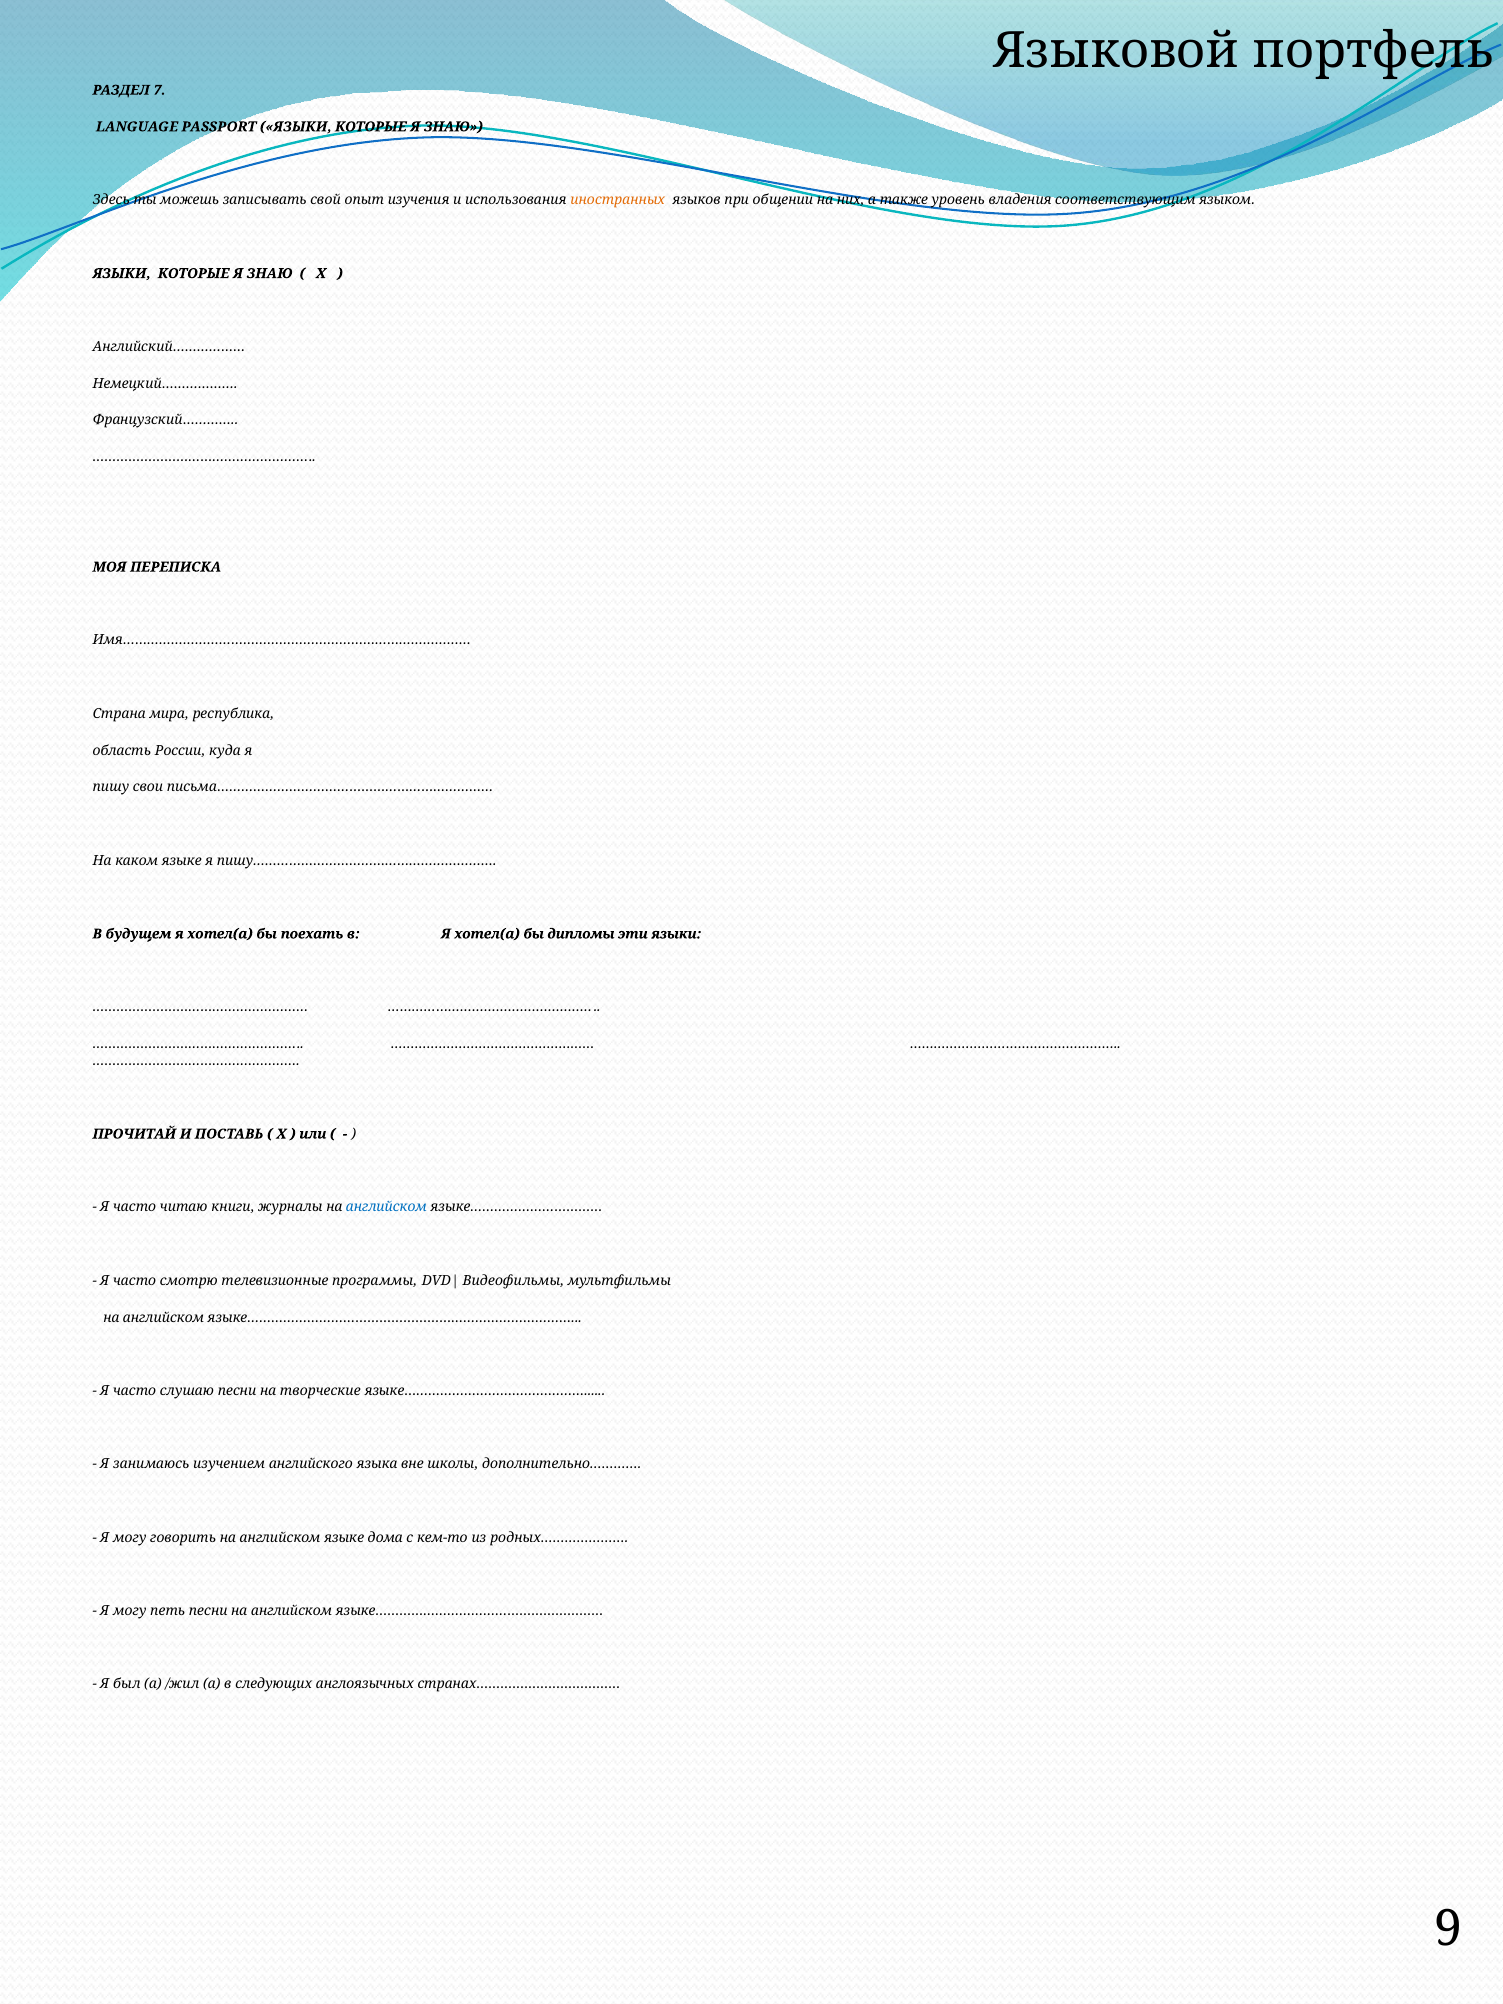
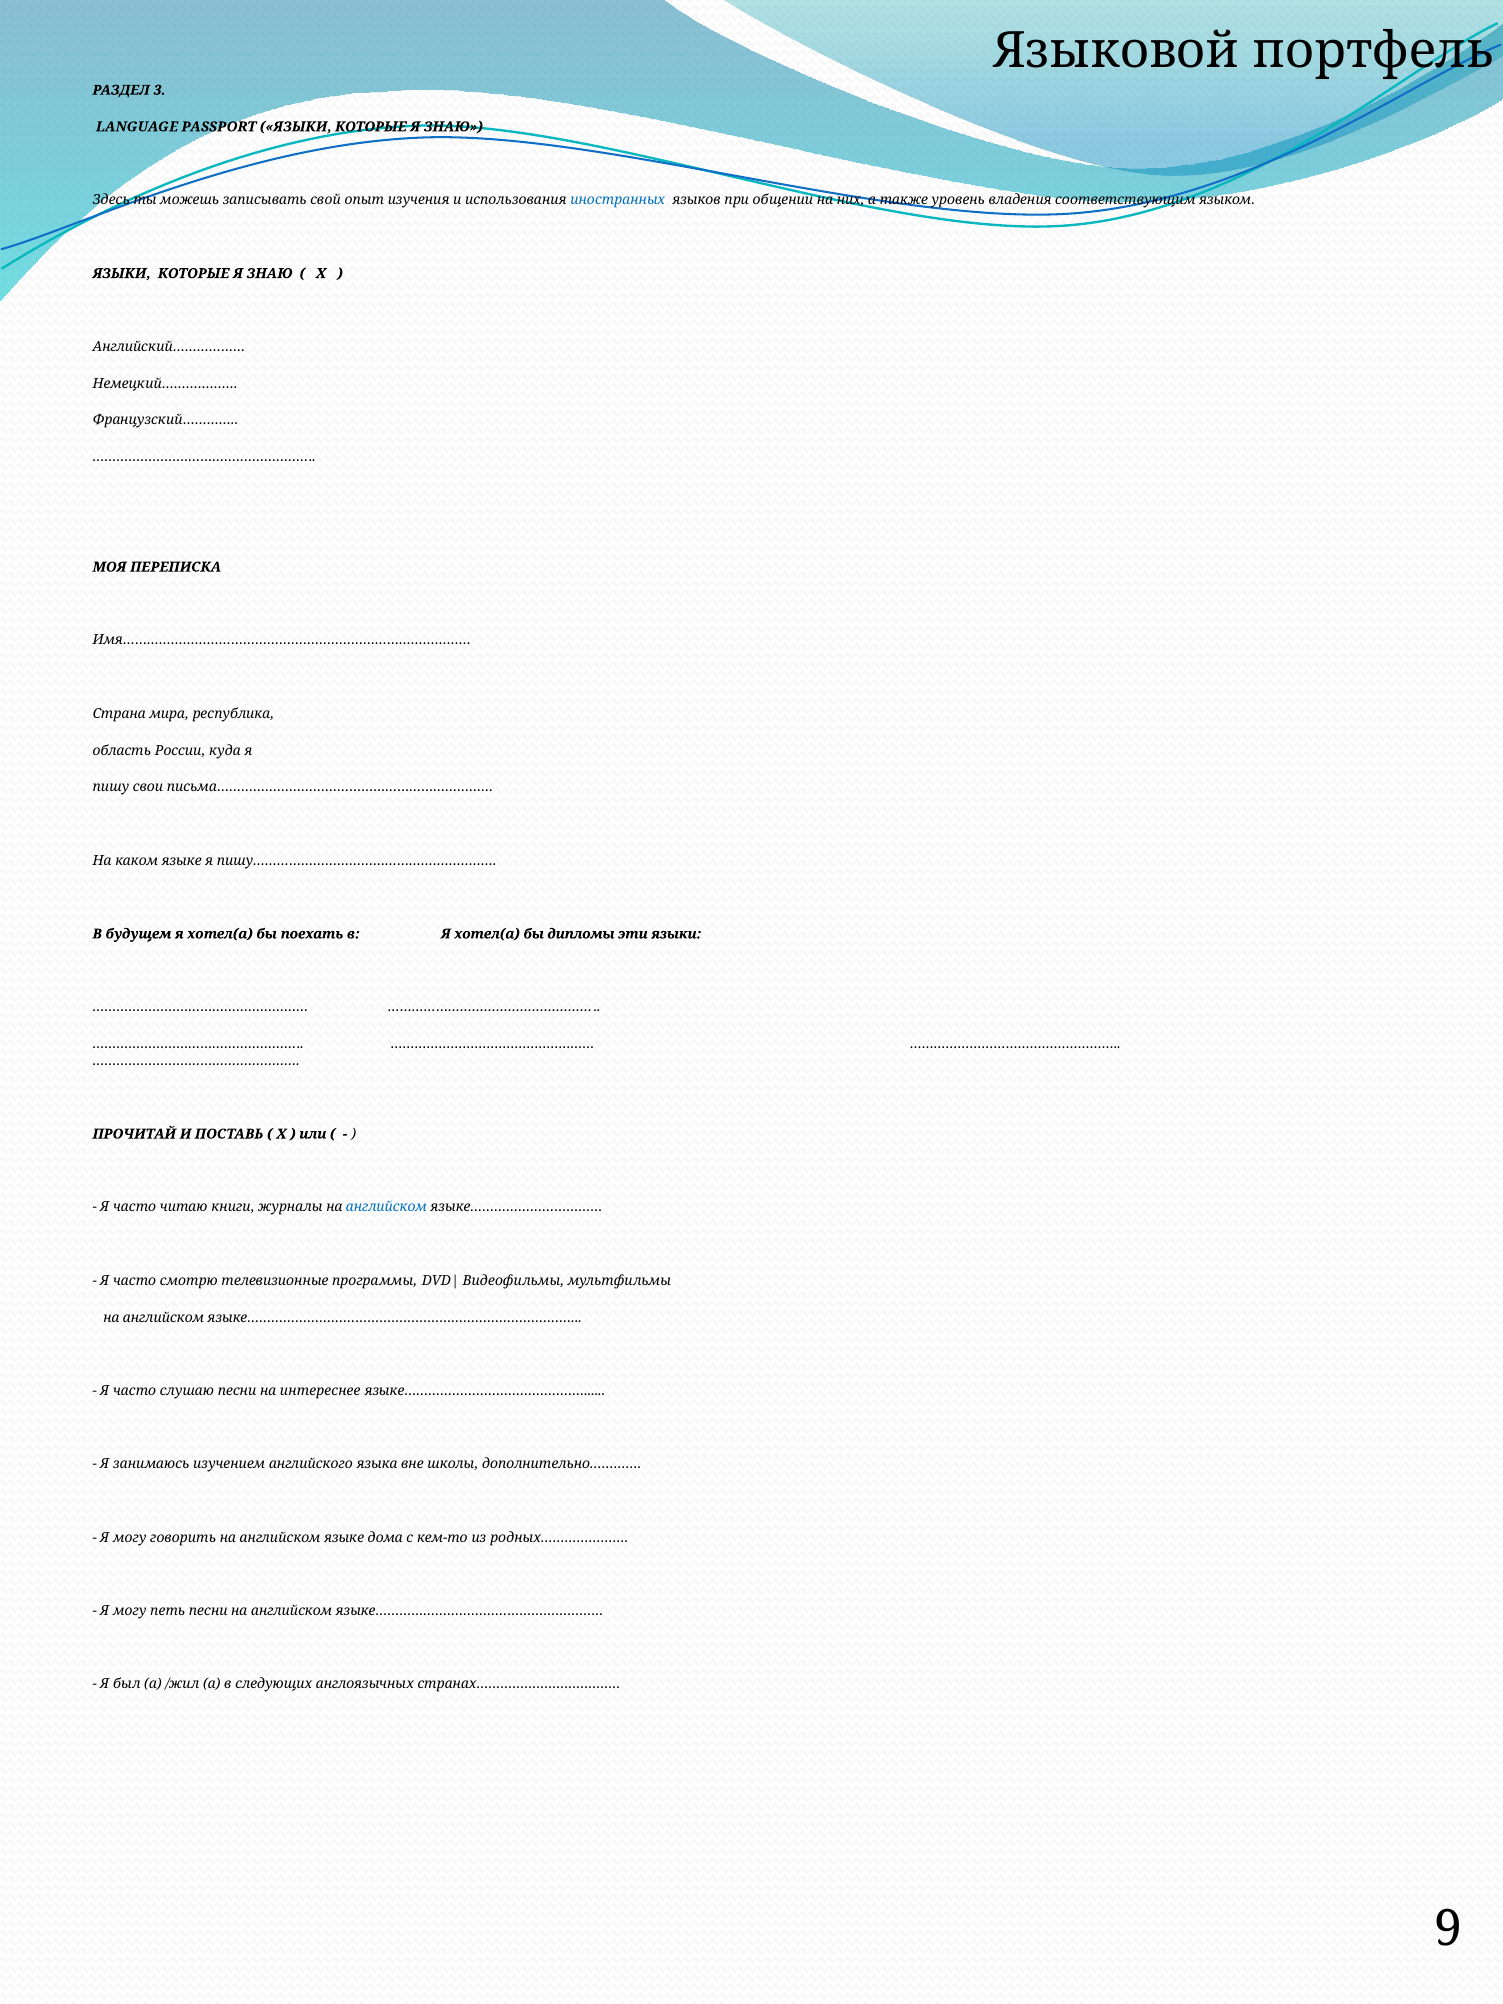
7: 7 -> 3 (160, 90)
иностранных colour: orange -> blue (618, 200)
творческие: творческие -> интереснее (320, 1391)
